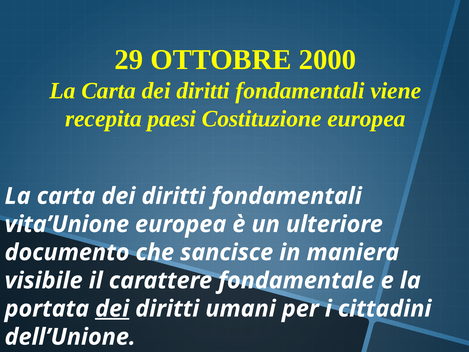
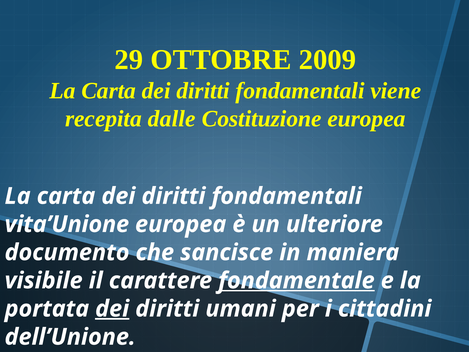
2000: 2000 -> 2009 (327, 60)
paesi: paesi -> dalle (172, 119)
fondamentale underline: none -> present (296, 280)
